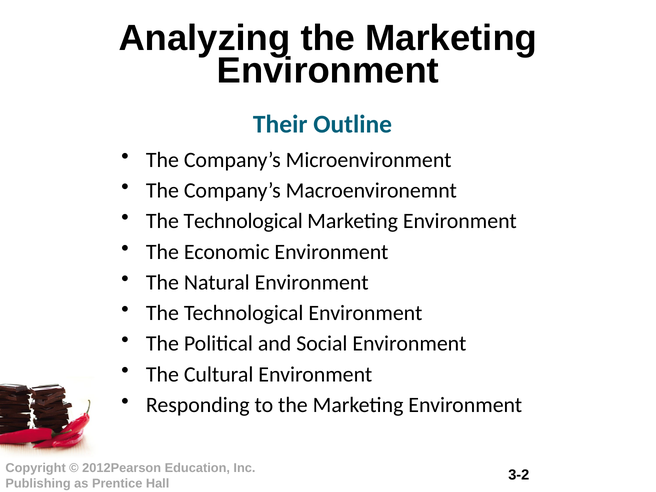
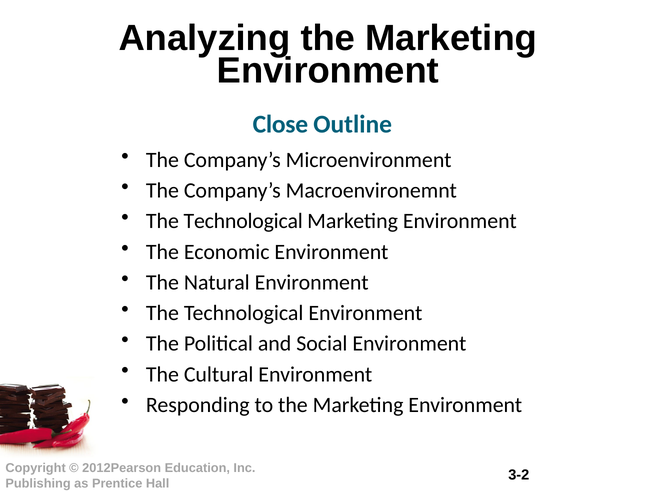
Their: Their -> Close (280, 124)
